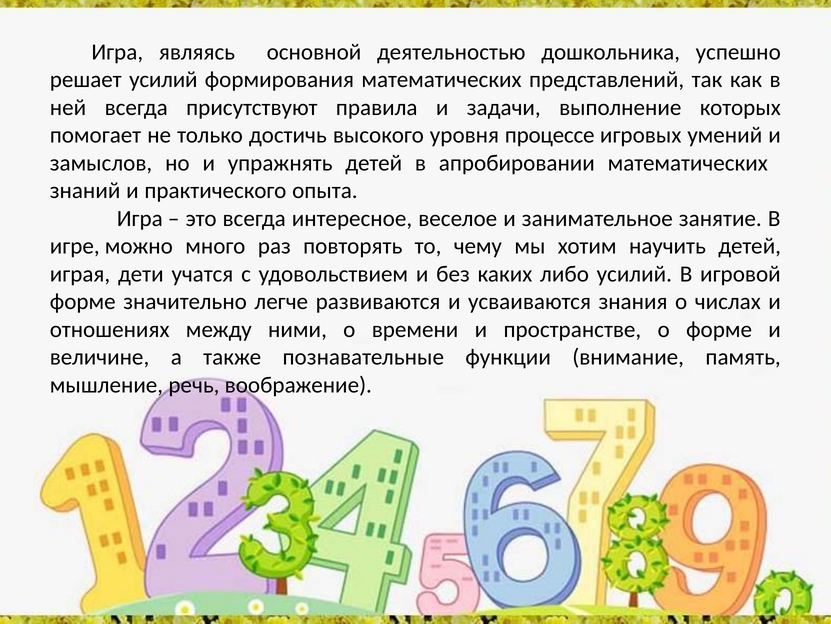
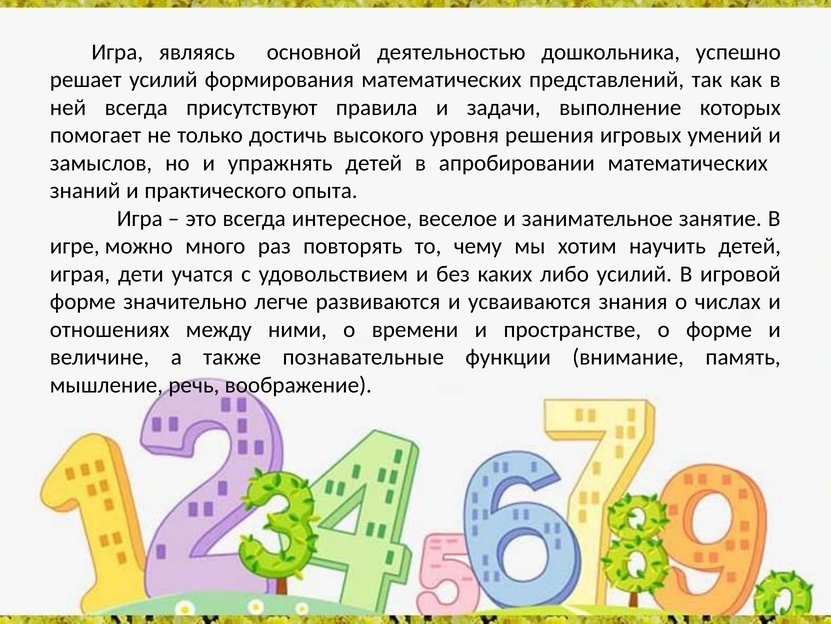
процессе: процессе -> решения (549, 135)
